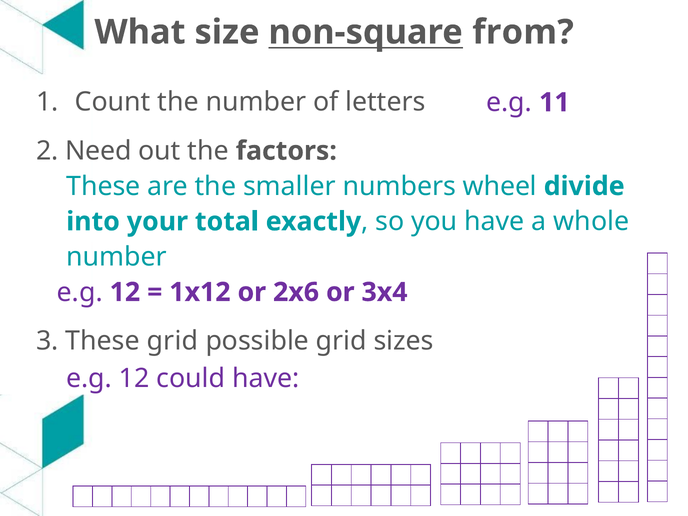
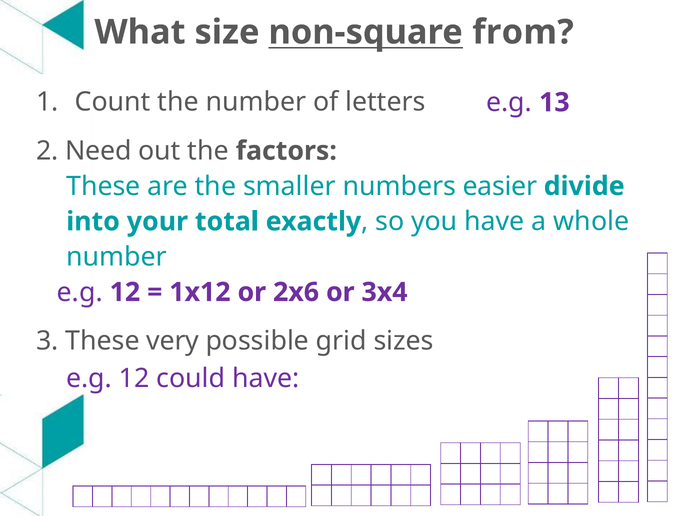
11: 11 -> 13 (554, 102)
wheel: wheel -> easier (500, 186)
These grid: grid -> very (173, 341)
